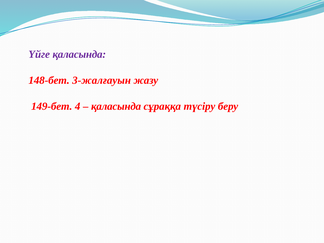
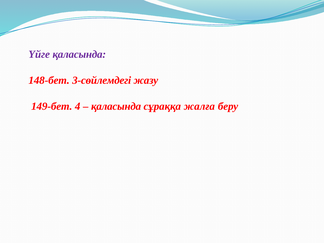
3-жалғауын: 3-жалғауын -> 3-сөйлемдегі (102, 80)
түсіру: түсіру -> жалға (199, 106)
